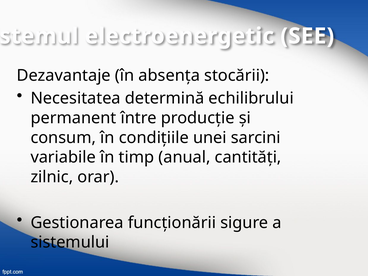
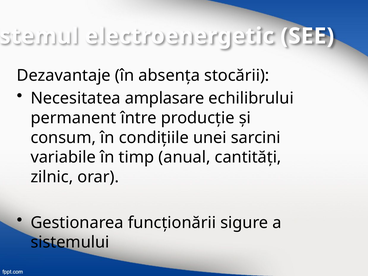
determină: determină -> amplasare (165, 98)
